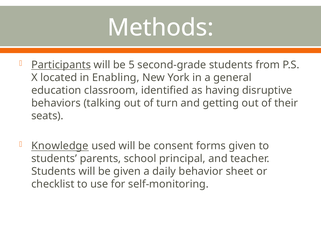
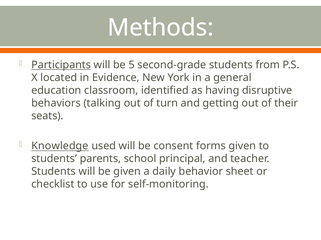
Enabling: Enabling -> Evidence (116, 78)
